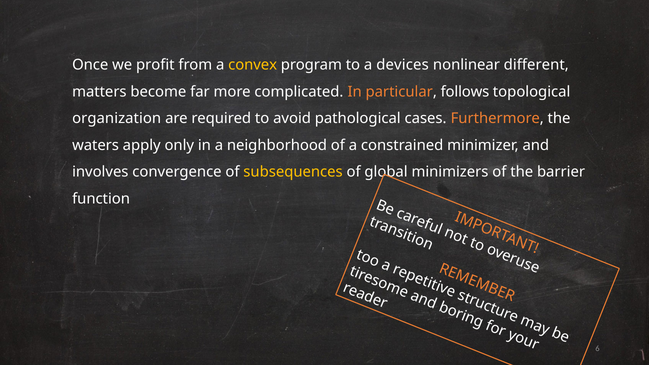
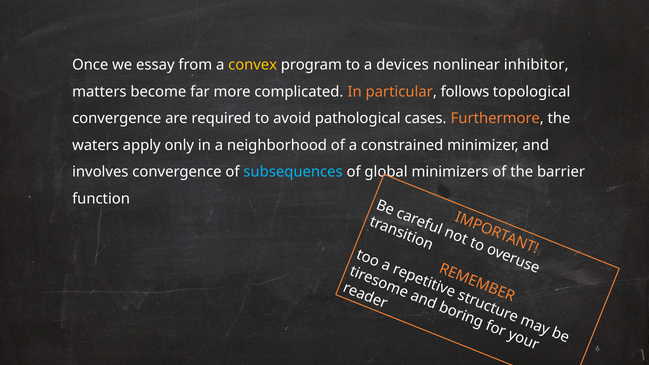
profit: profit -> essay (155, 65)
different: different -> inhibitor (536, 65)
organization: organization -> convergence (117, 118)
subsequences colour: yellow -> light blue (293, 172)
